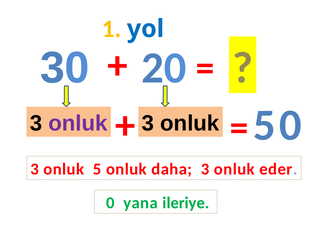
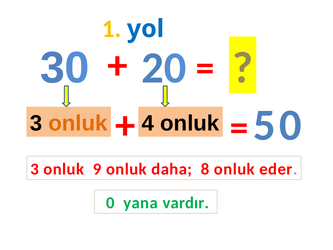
onluk colour: purple -> orange (78, 123)
3: 3 -> 4 (148, 123)
onluk 5: 5 -> 9 (97, 169)
daha 3: 3 -> 8 (205, 169)
ileriye: ileriye -> vardır (186, 203)
